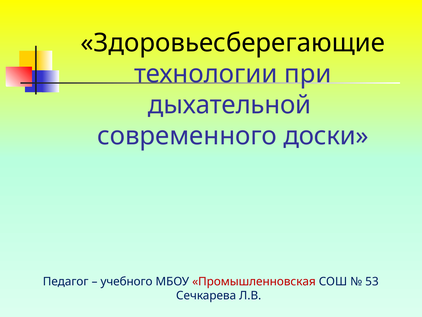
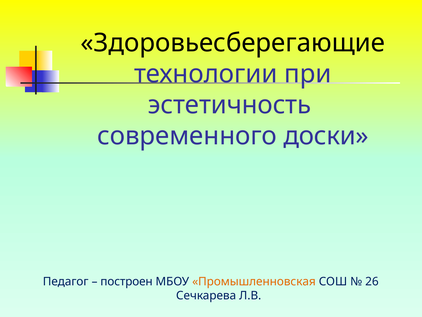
дыхательной: дыхательной -> эстетичность (230, 105)
учебного: учебного -> построен (127, 281)
Промышленновская colour: red -> orange (254, 281)
53: 53 -> 26 (372, 281)
